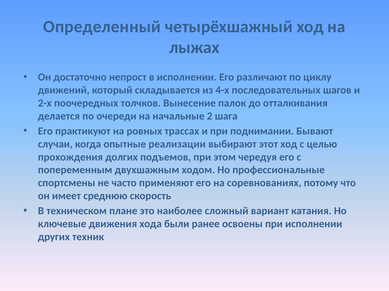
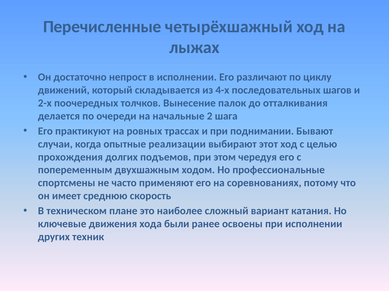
Определенный: Определенный -> Перечисленные (102, 27)
